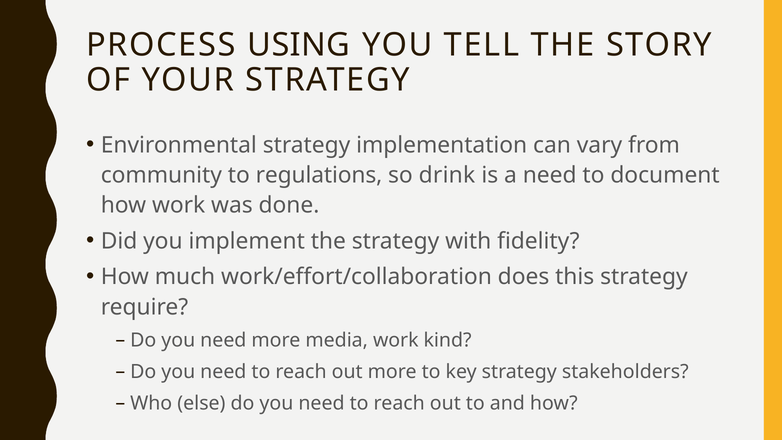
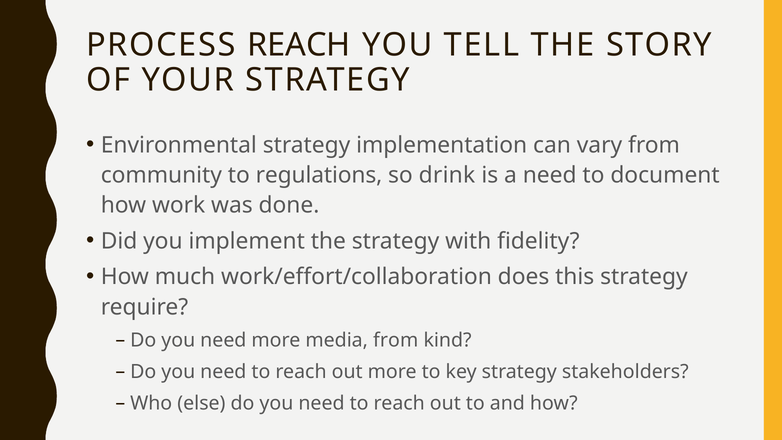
PROCESS USING: USING -> REACH (299, 45)
media work: work -> from (396, 340)
